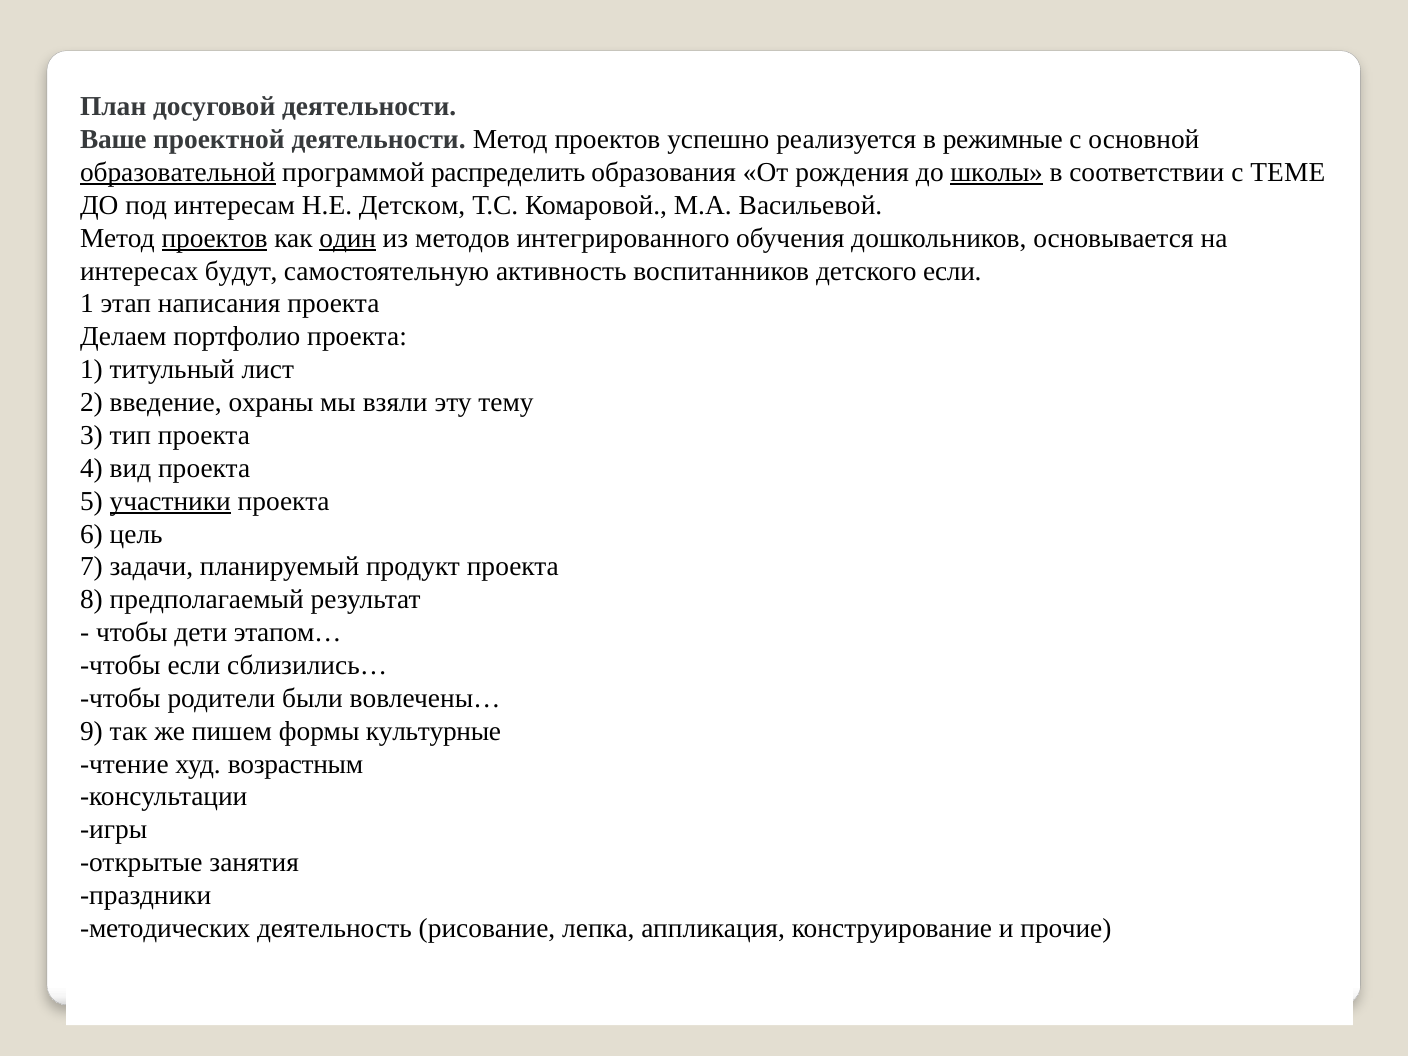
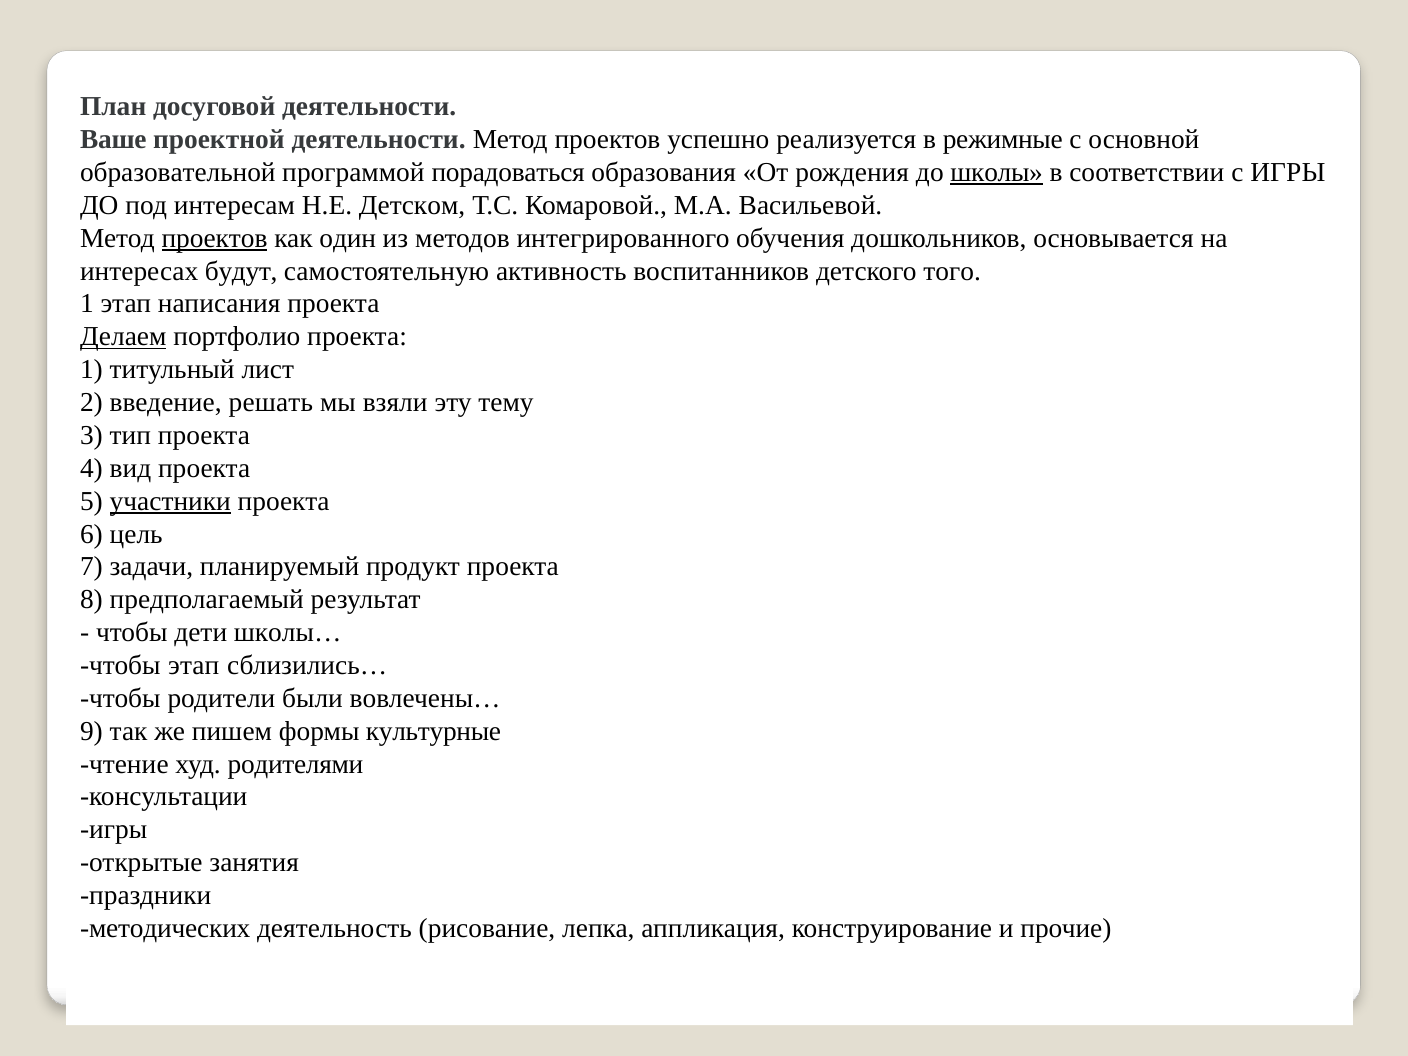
образовательной underline: present -> none (178, 172)
распределить: распределить -> порадоваться (508, 172)
с ТЕМЕ: ТЕМЕ -> ИГРЫ (1288, 172)
один underline: present -> none (348, 238)
детского если: если -> того (952, 271)
Делаем underline: none -> present (123, 337)
охраны: охраны -> решать (271, 402)
этапом…: этапом… -> школы… (288, 633)
чтобы если: если -> этап (194, 665)
возрастным: возрастным -> родителями (295, 764)
